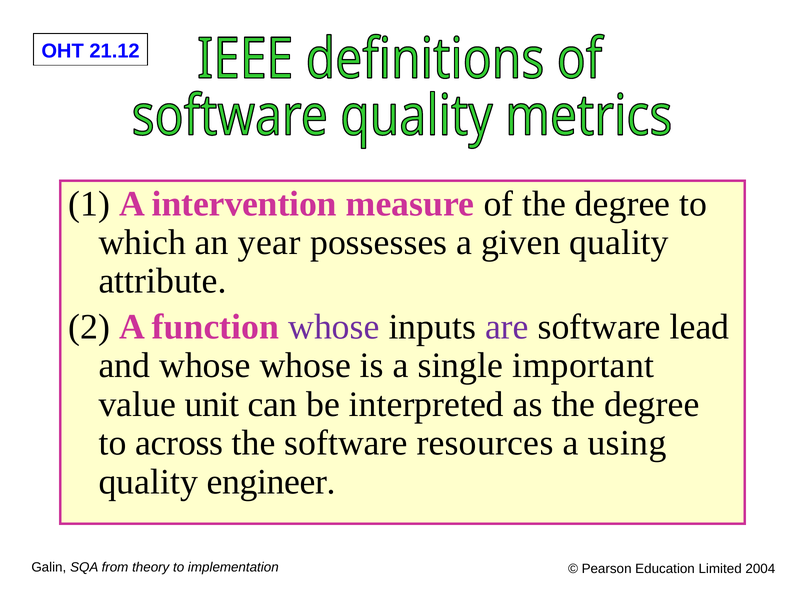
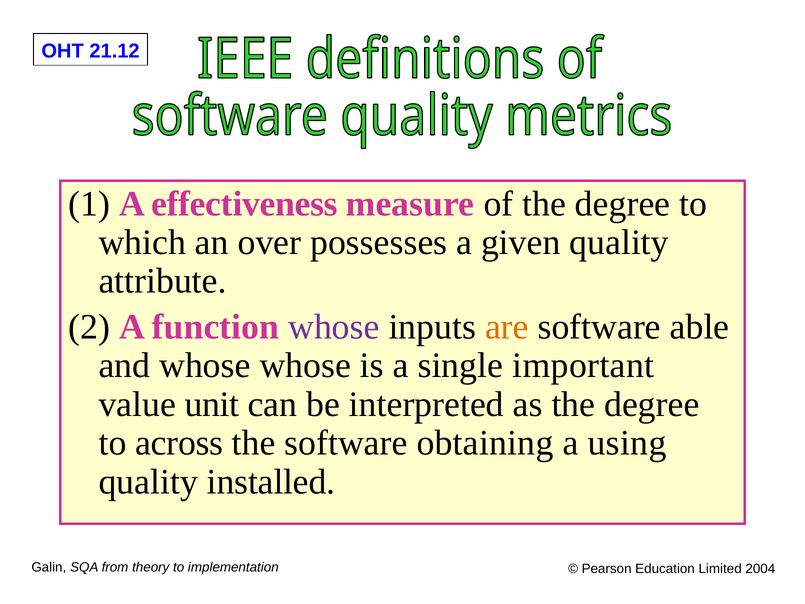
intervention: intervention -> effectiveness (244, 204)
year: year -> over (269, 242)
are colour: purple -> orange (507, 327)
lead: lead -> able (700, 327)
resources: resources -> obtaining (485, 443)
engineer: engineer -> installed (271, 482)
